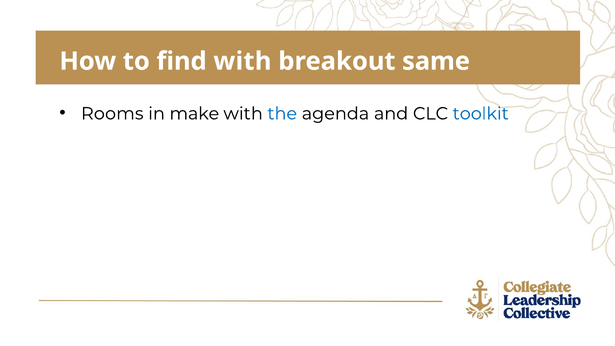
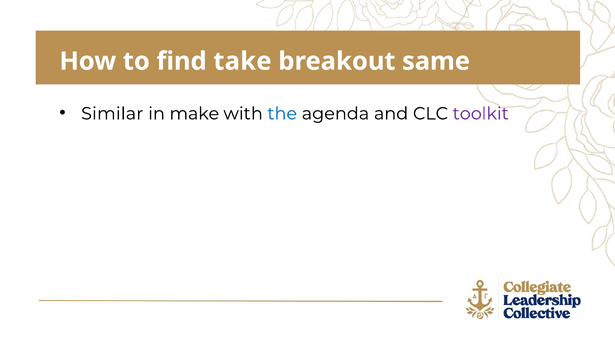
find with: with -> take (242, 61)
Rooms: Rooms -> Similar (112, 114)
toolkit colour: blue -> purple (481, 114)
